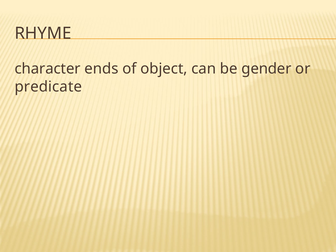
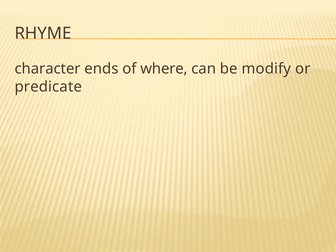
object: object -> where (164, 69)
gender: gender -> modify (266, 69)
